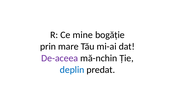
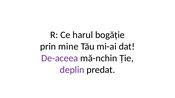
mine: mine -> harul (83, 35)
mare: mare -> mine (68, 47)
deplin colour: blue -> purple (72, 70)
